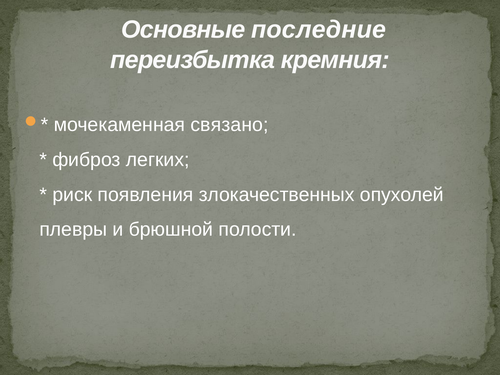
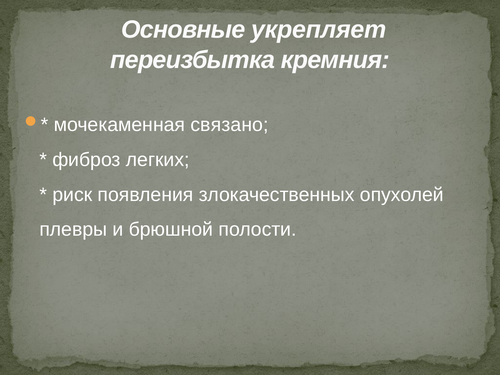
последние: последние -> укрепляет (319, 30)
